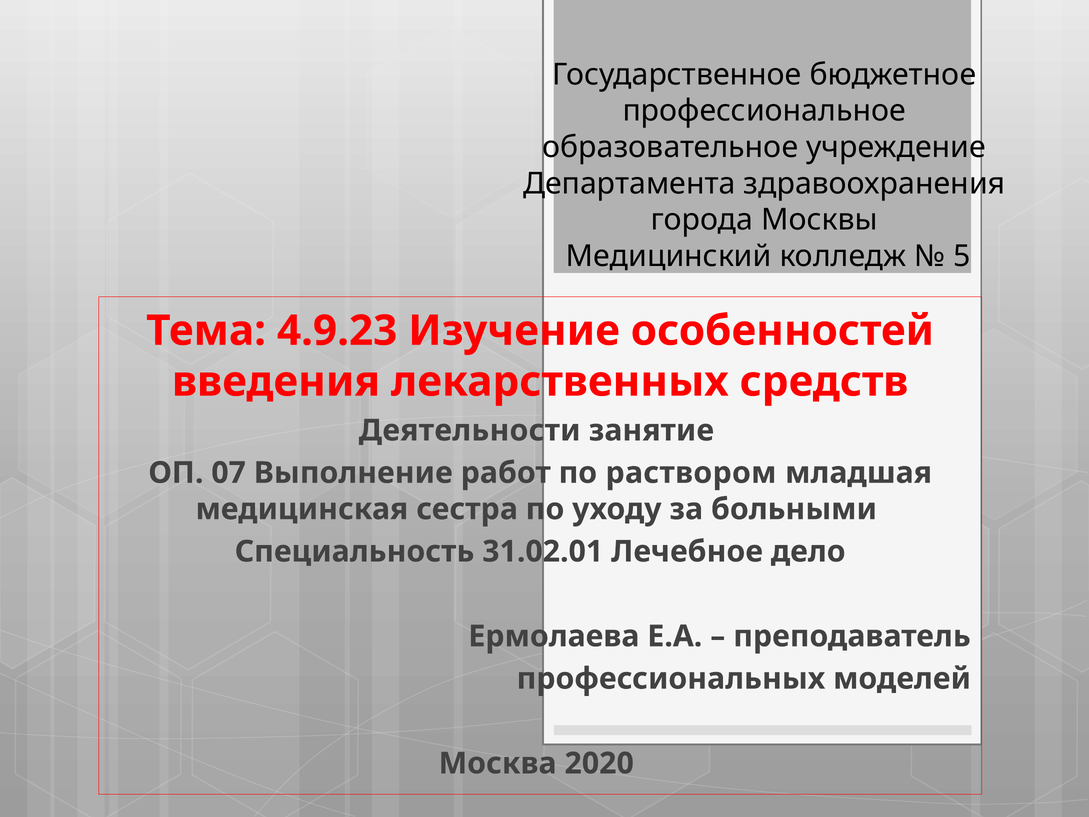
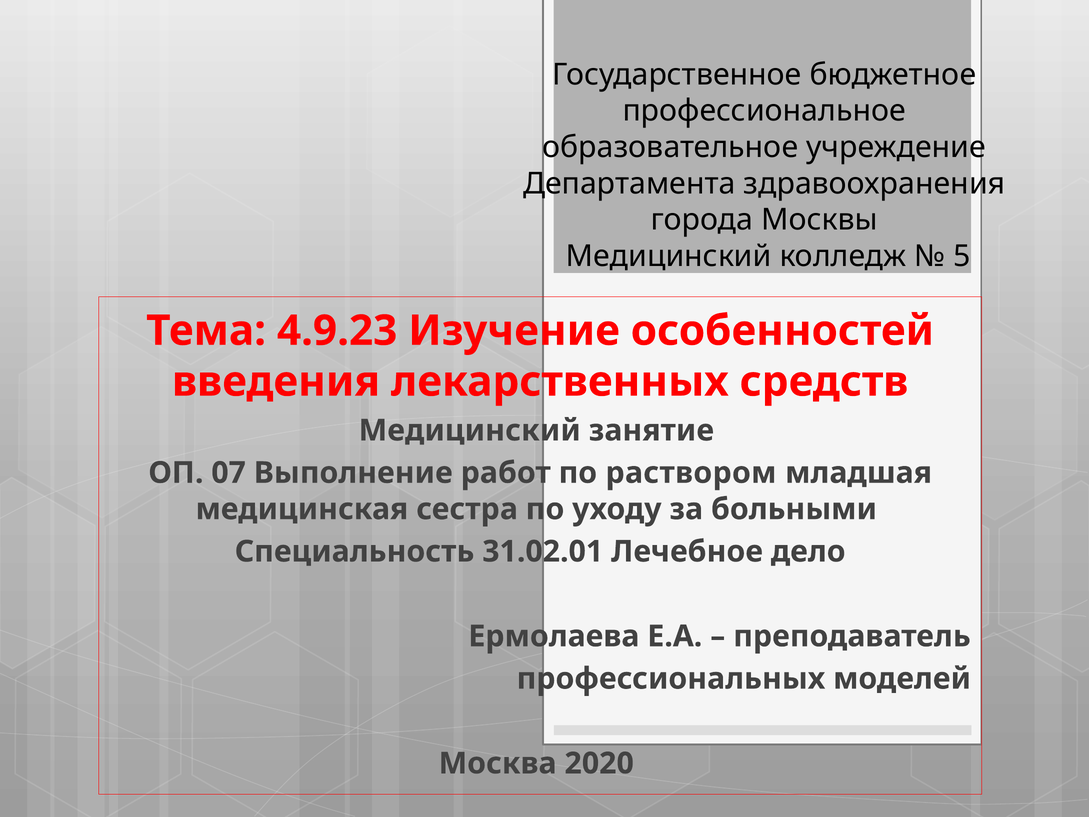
Деятельности: Деятельности -> Медицинский (470, 430)
